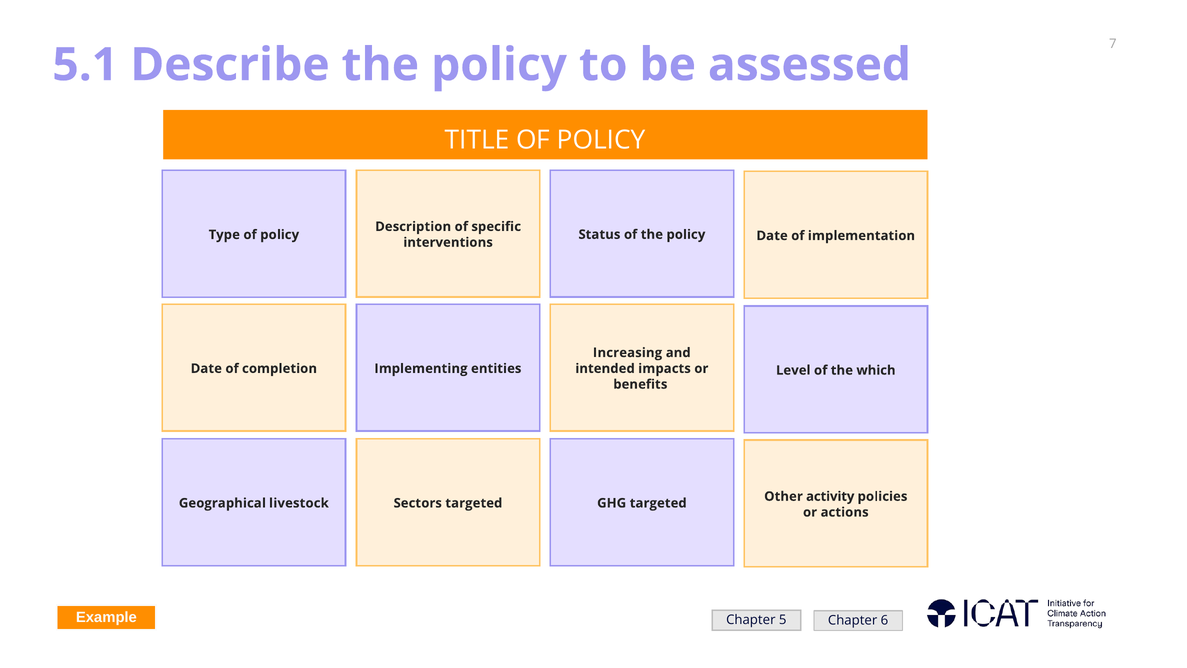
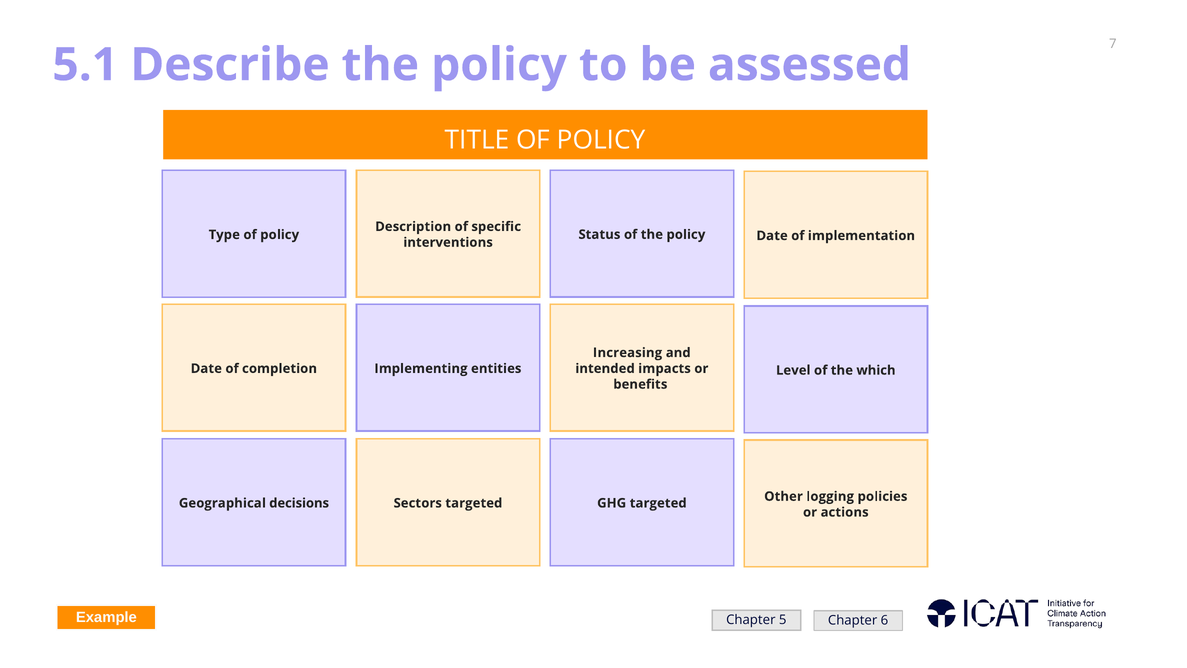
activity: activity -> logging (830, 496)
livestock: livestock -> decisions (299, 503)
